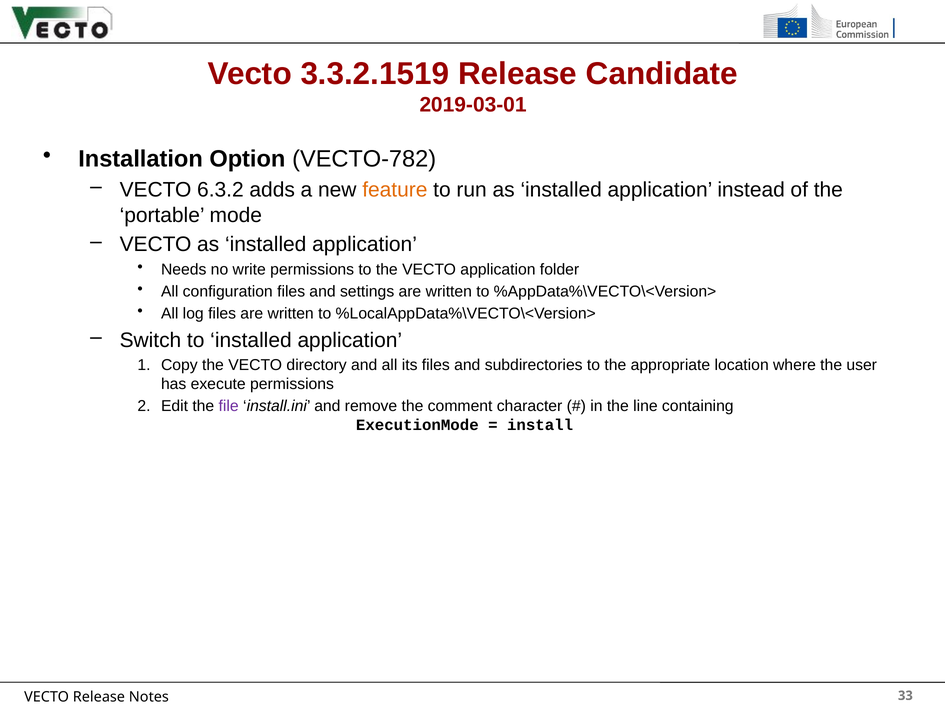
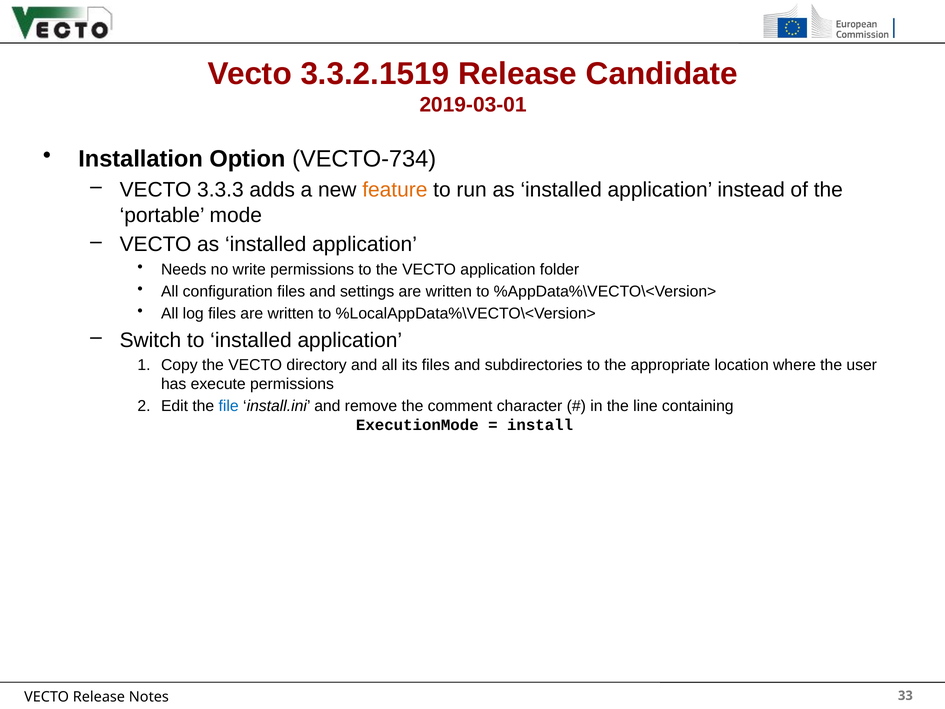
VECTO-782: VECTO-782 -> VECTO-734 (364, 159)
6.3.2: 6.3.2 -> 3.3.3 (220, 190)
file colour: purple -> blue (229, 406)
